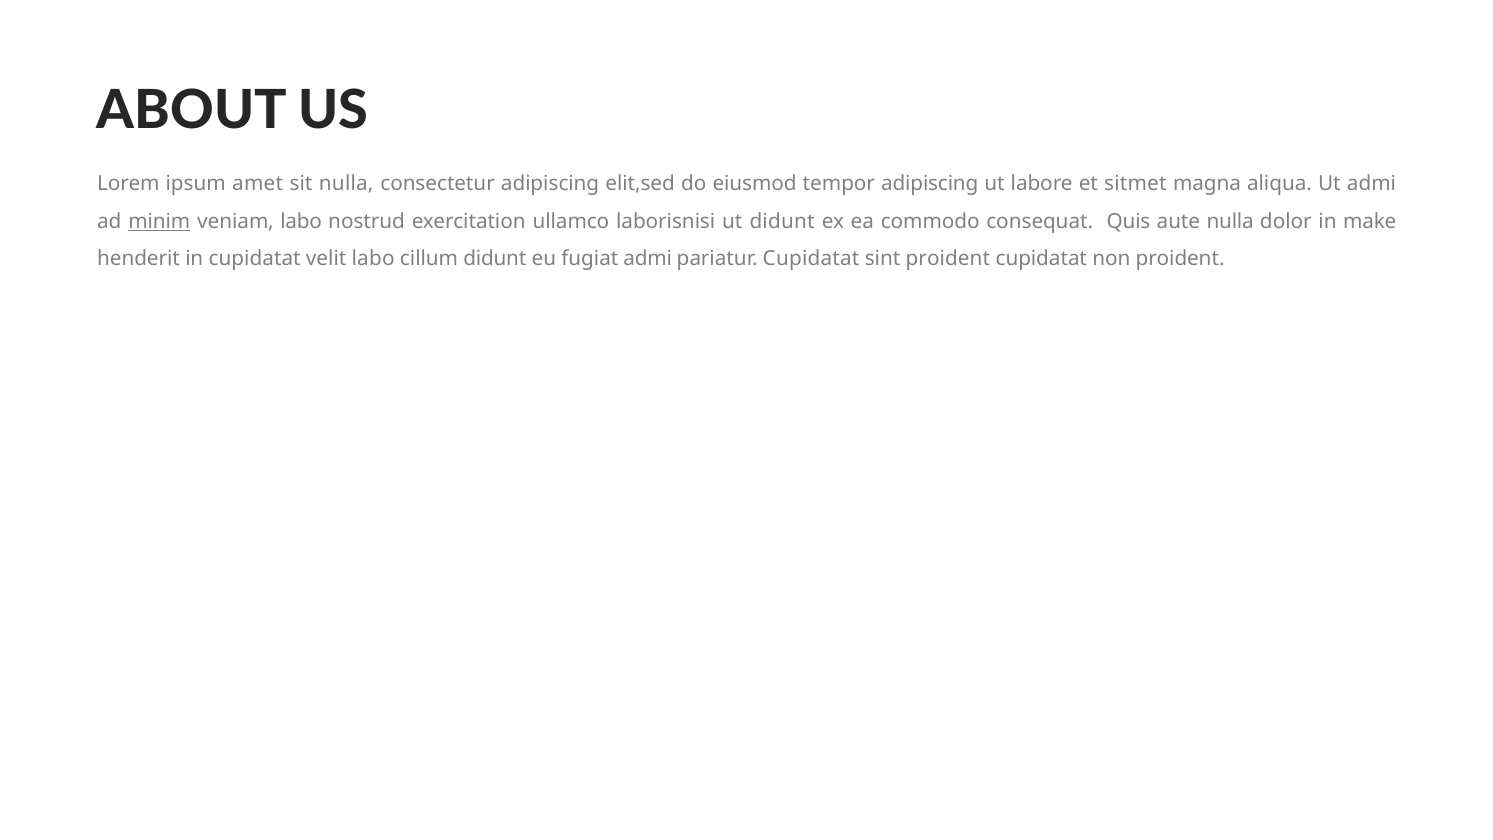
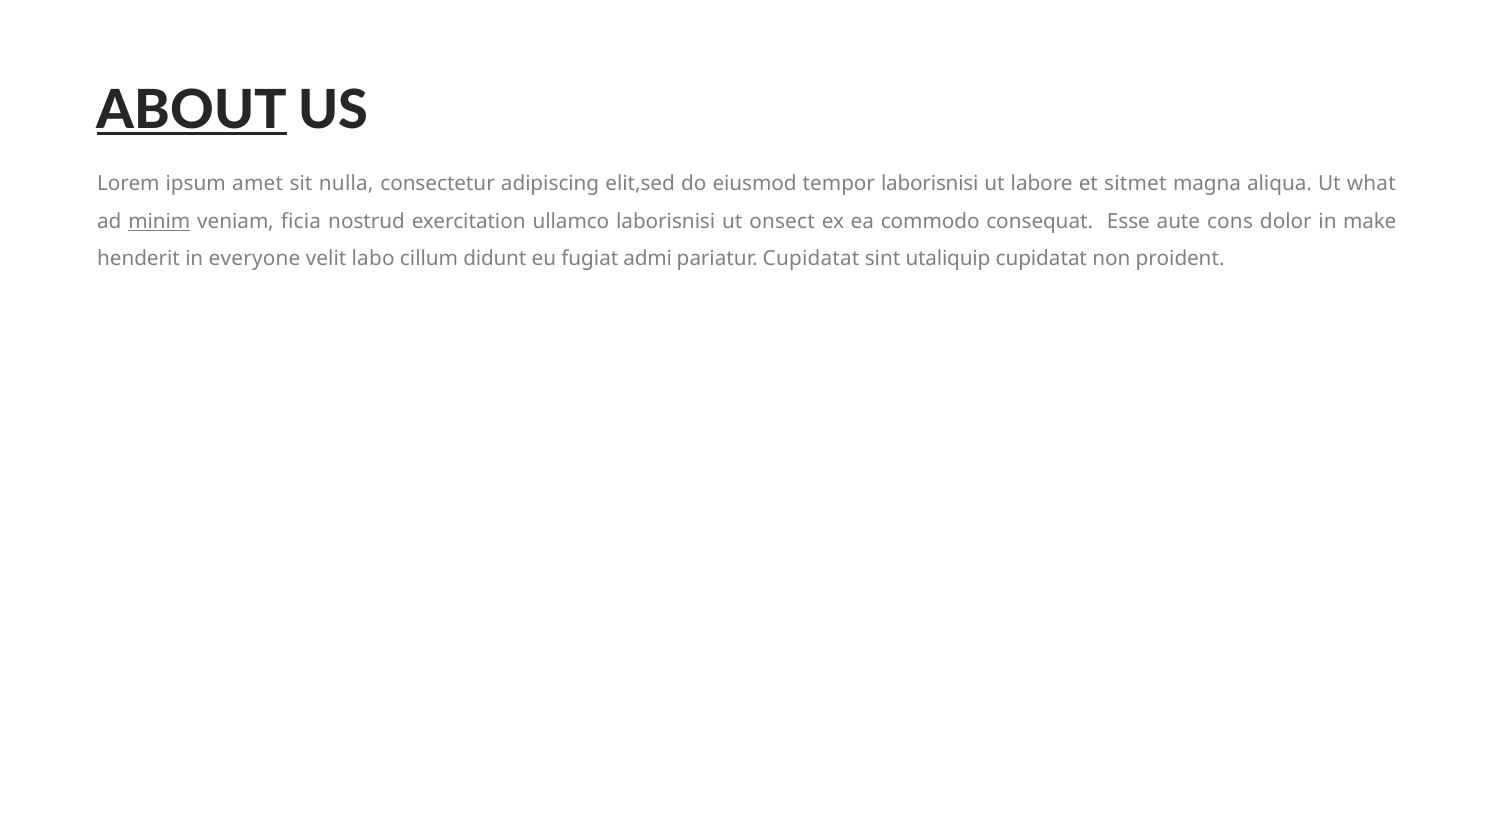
ABOUT underline: none -> present (192, 111)
tempor adipiscing: adipiscing -> laborisnisi (930, 184)
Ut admi: admi -> what (1371, 184)
veniam labo: labo -> ficia (301, 221)
ut didunt: didunt -> onsect (782, 221)
Quis: Quis -> Esse (1128, 221)
aute nulla: nulla -> cons (1230, 221)
in cupidatat: cupidatat -> everyone (255, 259)
sint proident: proident -> utaliquip (948, 259)
